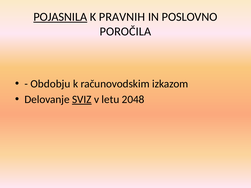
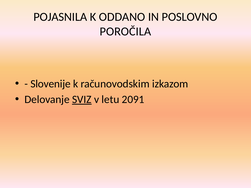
POJASNILA underline: present -> none (60, 17)
PRAVNIH: PRAVNIH -> ODDANO (122, 17)
Obdobju: Obdobju -> Slovenije (51, 84)
2048: 2048 -> 2091 (133, 100)
